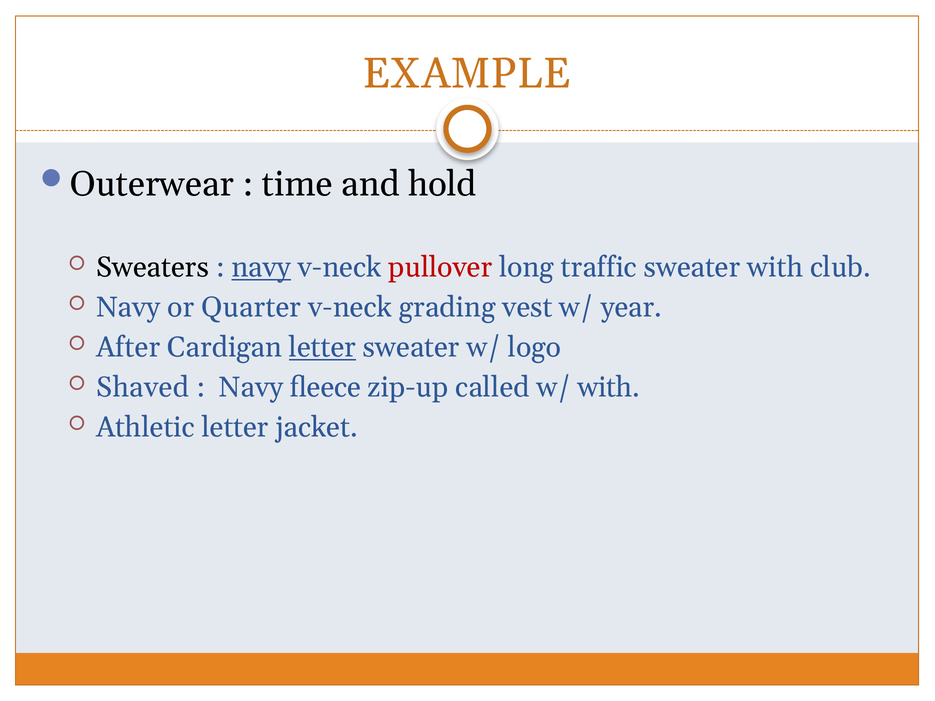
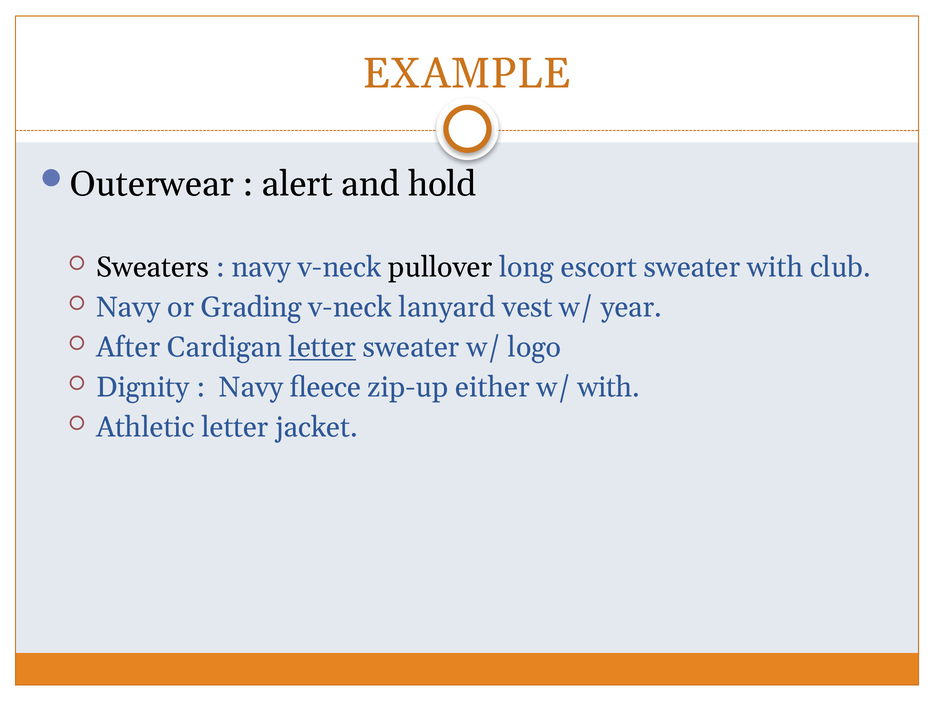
time: time -> alert (297, 184)
navy underline: present -> none (261, 268)
pullover colour: red -> black (440, 268)
traffic: traffic -> escort (599, 268)
Quarter: Quarter -> Grading (251, 308)
grading: grading -> lanyard (447, 308)
Shaved: Shaved -> Dignity (143, 387)
called: called -> either (493, 387)
